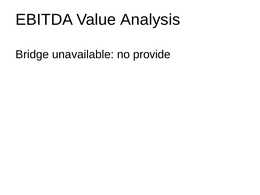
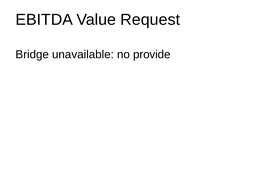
Analysis: Analysis -> Request (150, 20)
